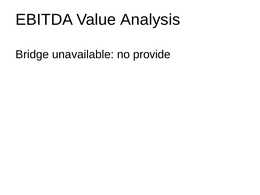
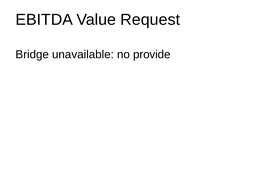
Analysis: Analysis -> Request (150, 20)
